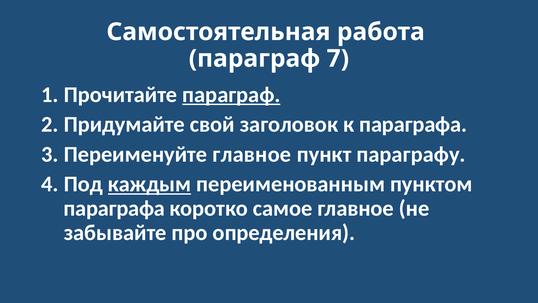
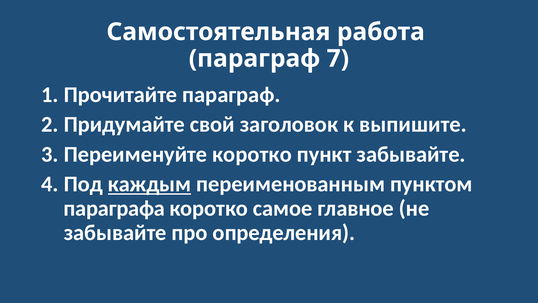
параграф underline: present -> none (231, 95)
к параграфа: параграфа -> выпишите (413, 124)
главное: главное -> коротко (252, 154)
пункт параграфу: параграфу -> забывайте (411, 154)
